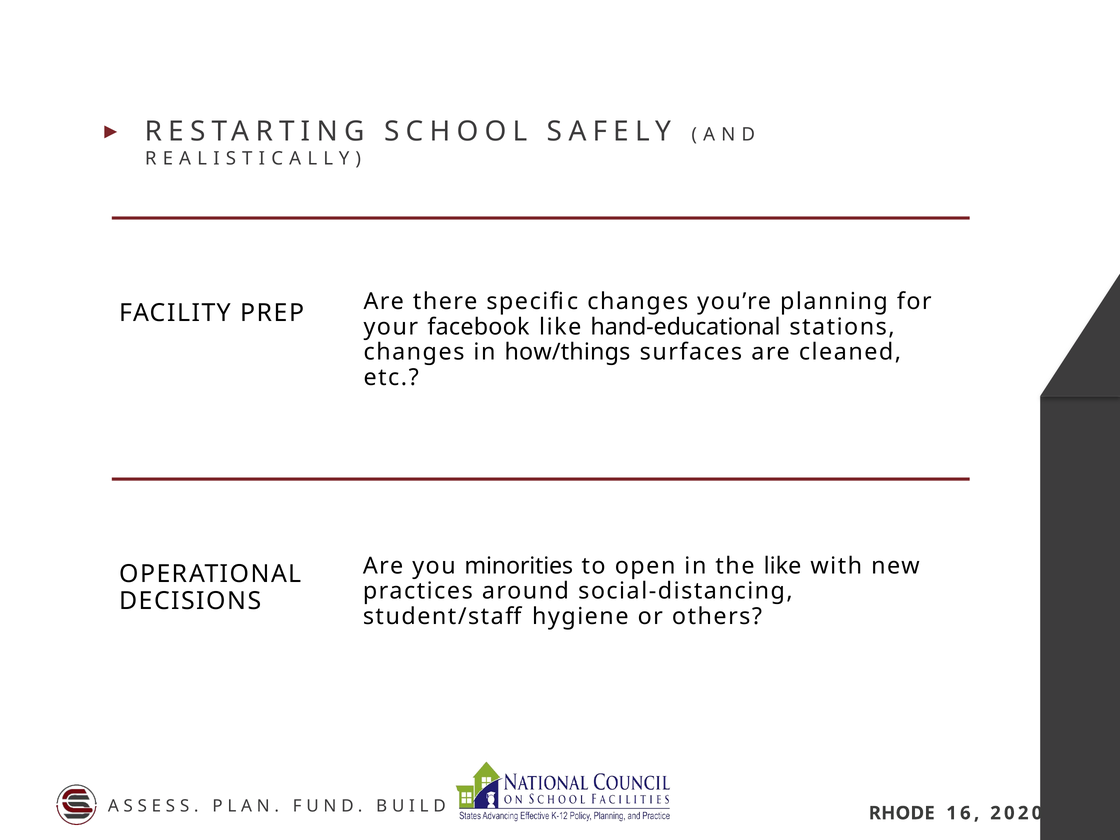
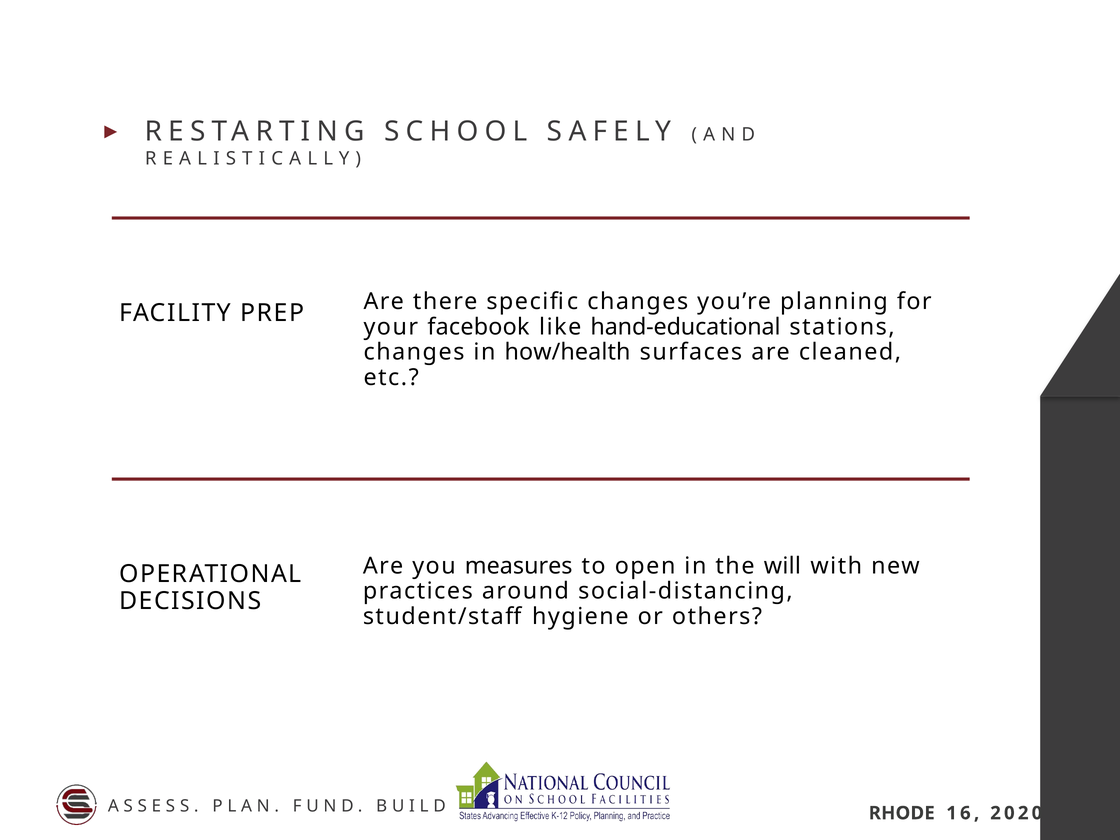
how/things: how/things -> how/health (568, 352)
minorities: minorities -> measures (519, 566)
the like: like -> will (782, 566)
